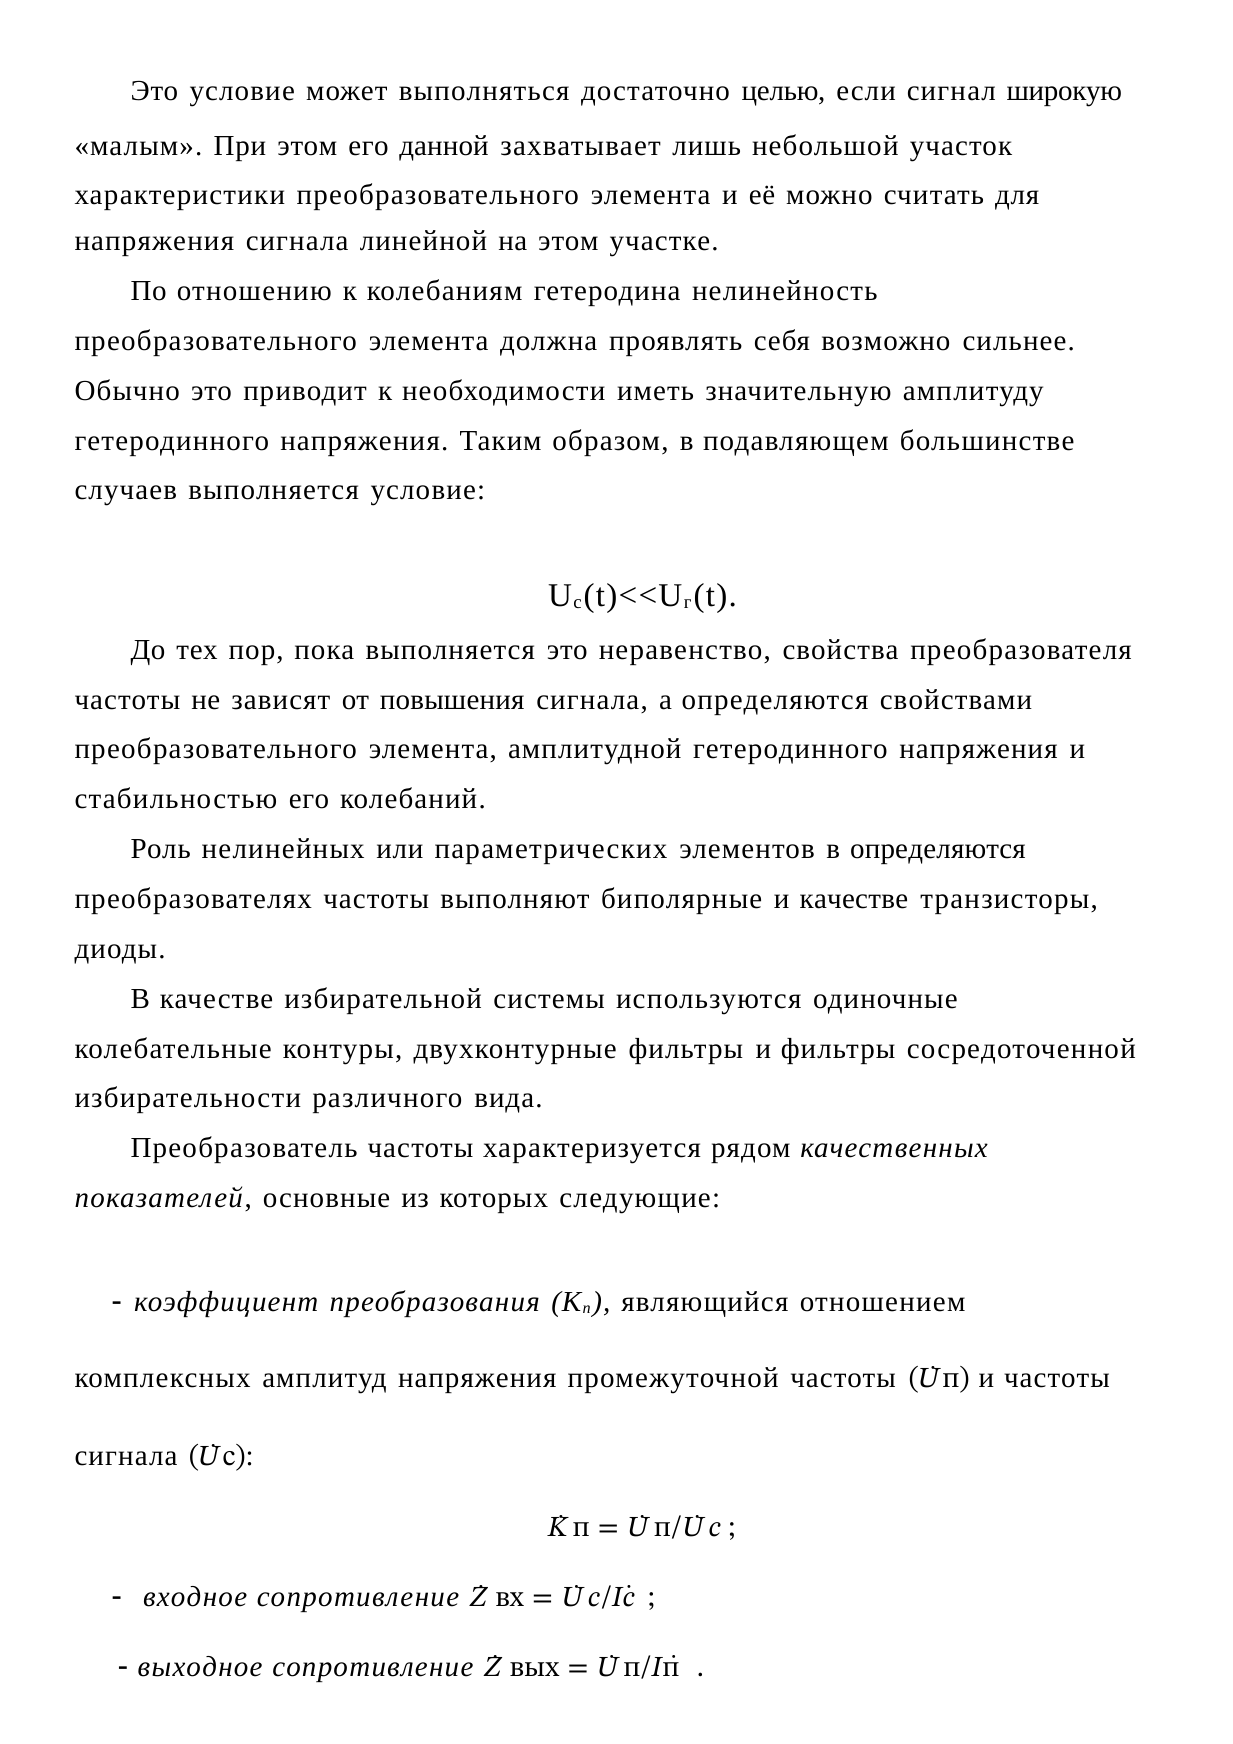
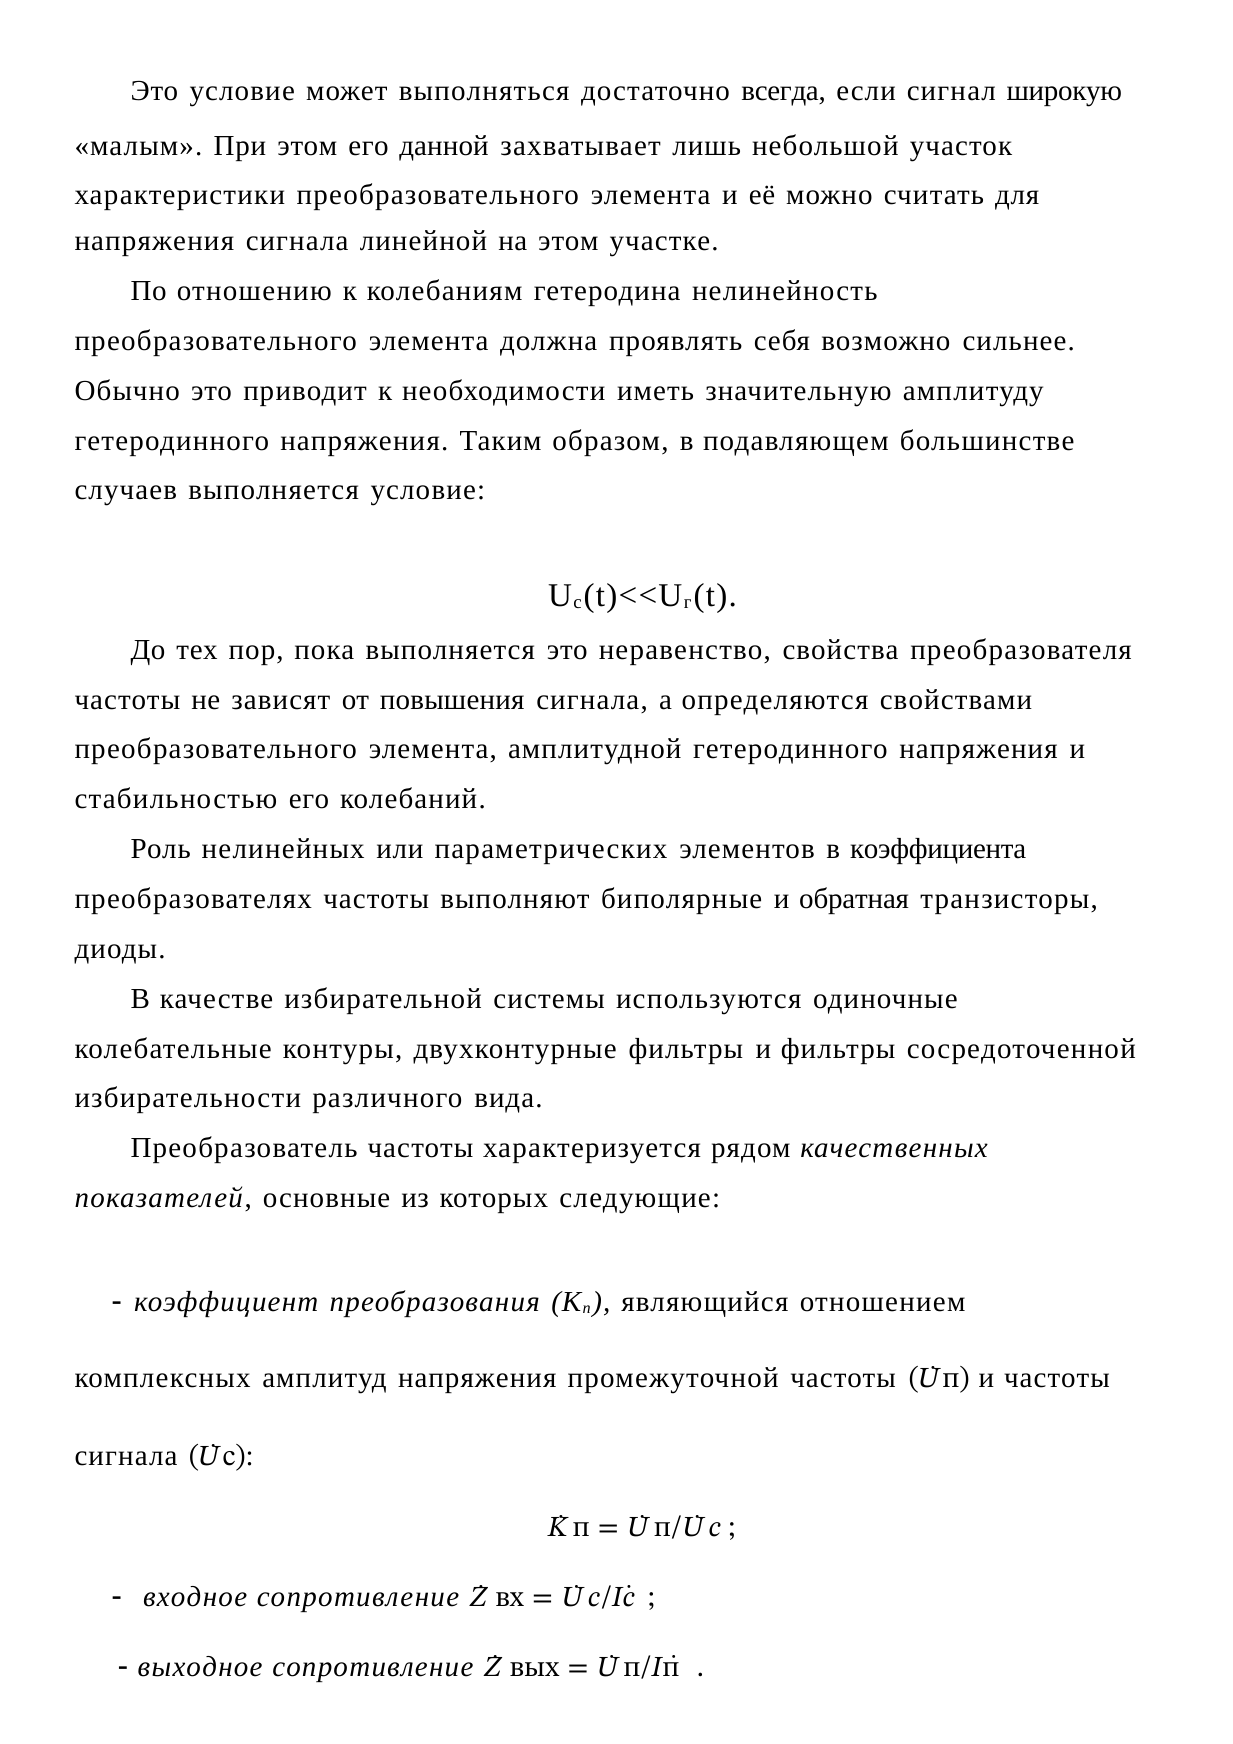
целью: целью -> всегда (784, 91)
в определяются: определяются -> коэффициента (938, 849)
и качестве: качестве -> обратная (854, 899)
